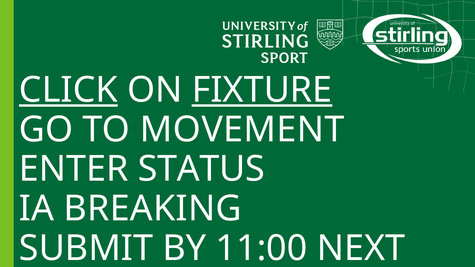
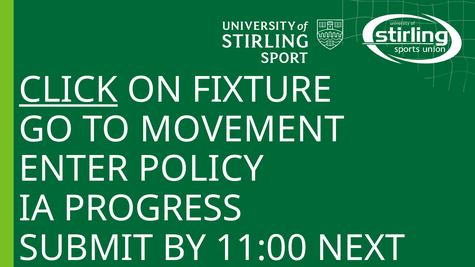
FIXTURE underline: present -> none (262, 90)
STATUS: STATUS -> POLICY (201, 169)
BREAKING: BREAKING -> PROGRESS (153, 209)
